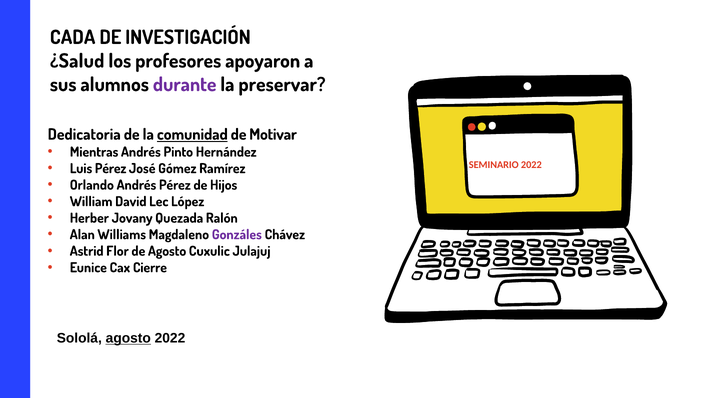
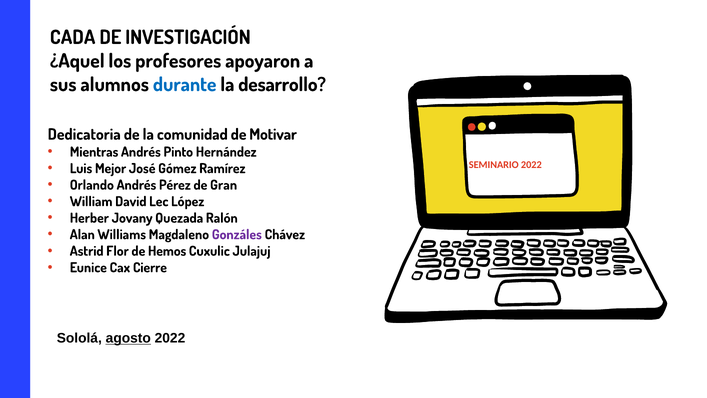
¿Salud: ¿Salud -> ¿Aquel (77, 61)
durante colour: purple -> blue (185, 85)
preservar: preservar -> desarrollo (282, 85)
comunidad underline: present -> none (192, 134)
Luis Pérez: Pérez -> Mejor (111, 168)
Hijos: Hijos -> Gran (224, 185)
de Agosto: Agosto -> Hemos (167, 251)
